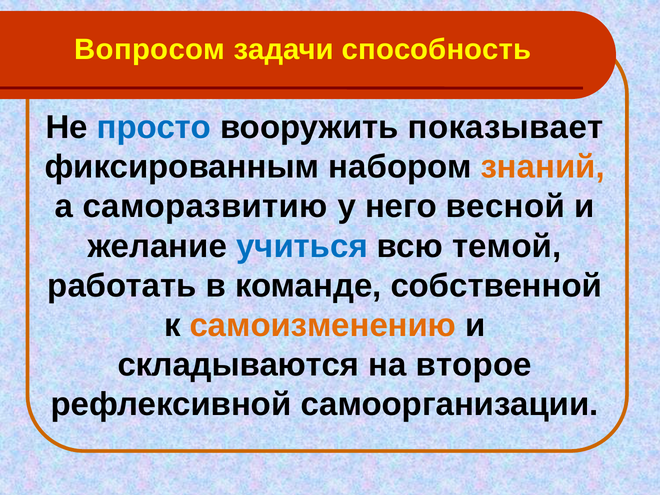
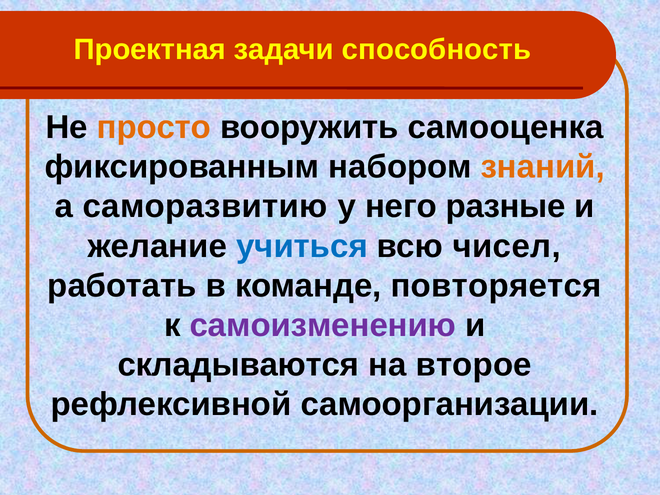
Вопросом: Вопросом -> Проектная (150, 50)
просто colour: blue -> orange (154, 127)
показывает: показывает -> самооценка (506, 127)
весной: весной -> разные (506, 207)
темой: темой -> чисел (507, 246)
собственной: собственной -> повторяется (496, 286)
самоизменению colour: orange -> purple (323, 325)
